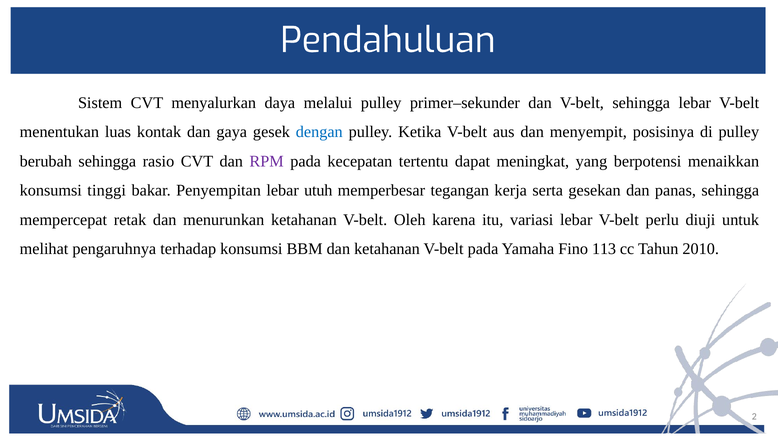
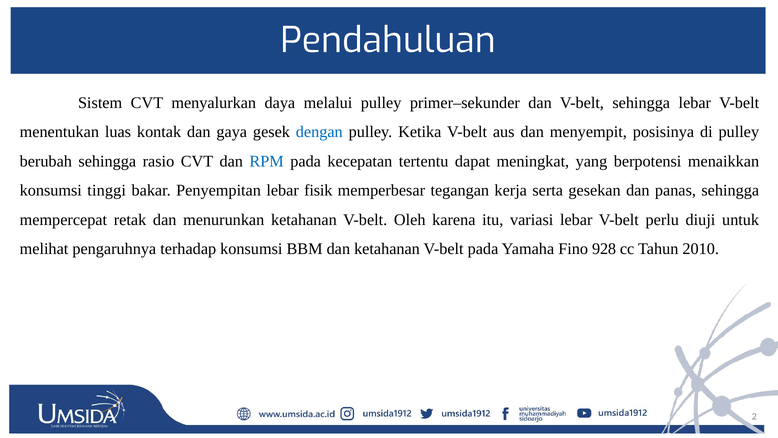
RPM colour: purple -> blue (267, 161)
utuh: utuh -> fisik (318, 190)
113: 113 -> 928 (604, 249)
